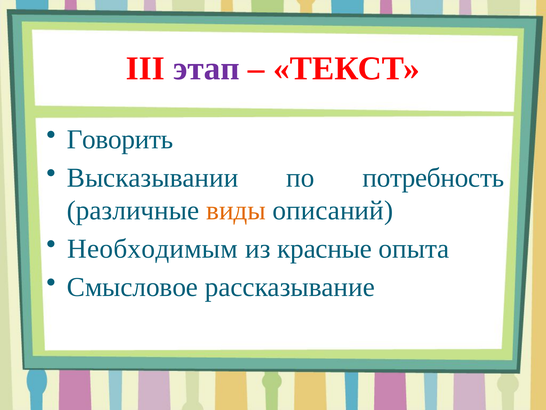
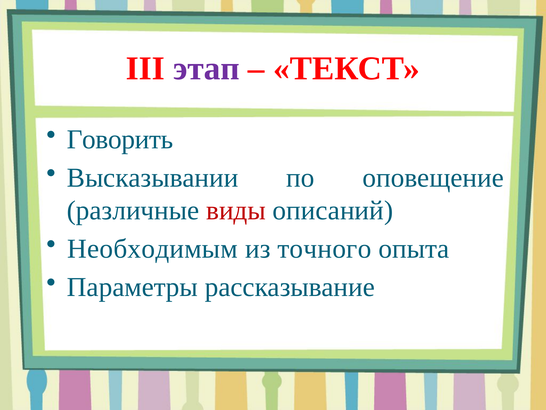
потребность: потребность -> оповещение (433, 178)
виды colour: orange -> red (236, 210)
красные: красные -> точного (324, 249)
Смысловое: Смысловое -> Параметры (132, 287)
